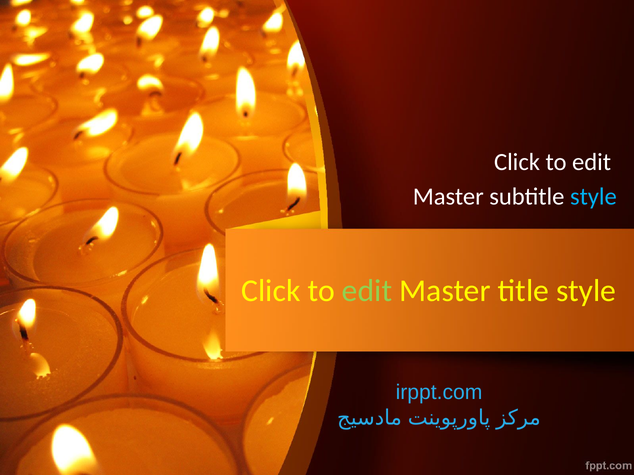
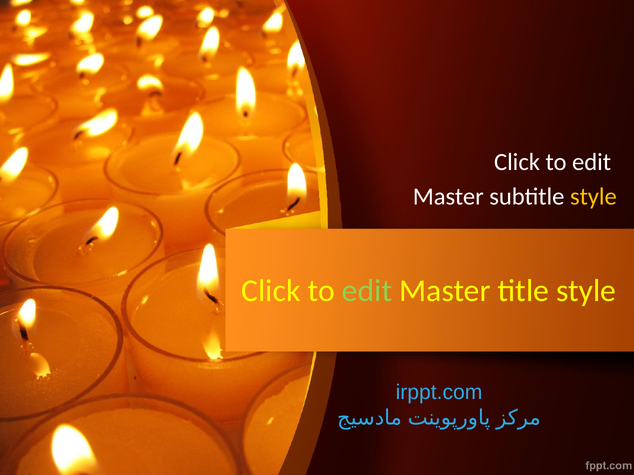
style colour: light blue -> yellow (593, 197)
